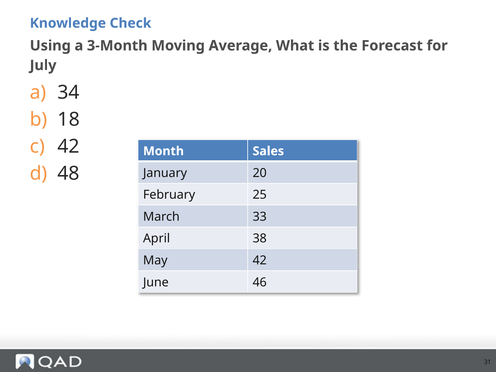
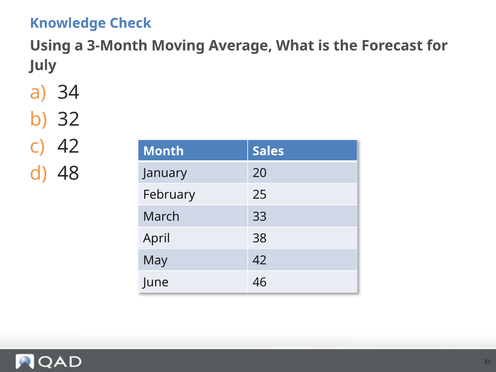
18: 18 -> 32 (69, 119)
